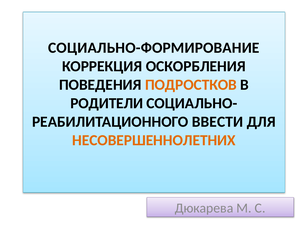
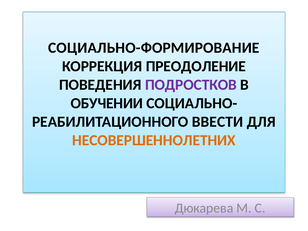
ОСКОРБЛЕНИЯ: ОСКОРБЛЕНИЯ -> ПРЕОДОЛЕНИЕ (196, 66)
ПОДРОСТКОВ colour: orange -> purple (191, 85)
РОДИТЕЛИ: РОДИТЕЛИ -> ОБУЧЕНИИ (107, 103)
